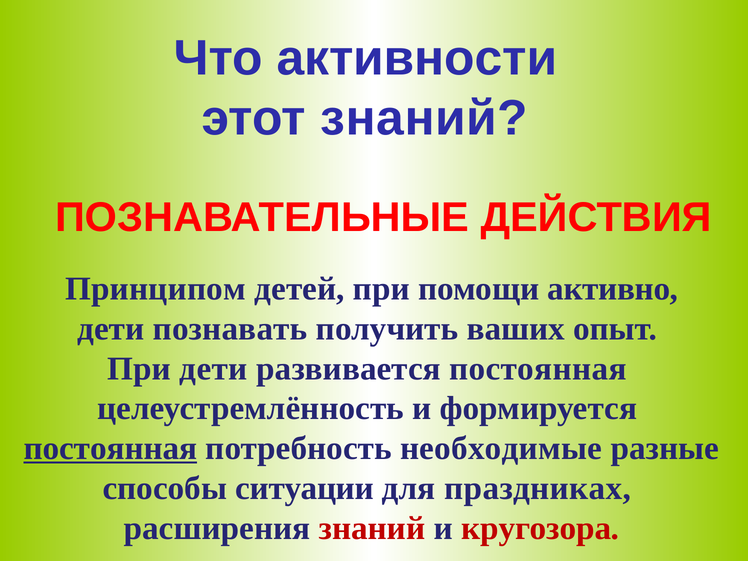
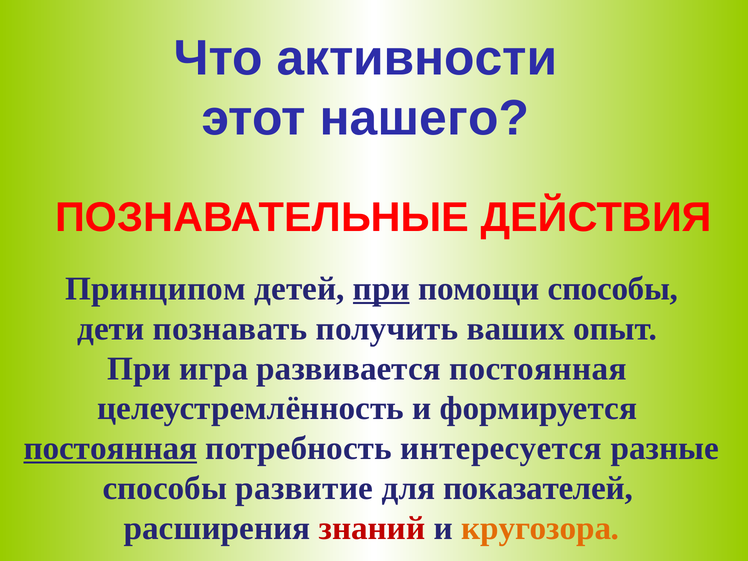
этот знаний: знаний -> нашего (424, 118)
при underline: none -> present (381, 289)
помощи активно: активно -> способы (613, 289)
При дети: дети -> игра (214, 369)
необходимые: необходимые -> интересуется (501, 448)
ситуации: ситуации -> развитие (304, 488)
праздниках: праздниках -> показателей (538, 488)
кругозора colour: red -> orange (540, 528)
